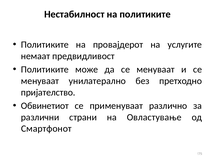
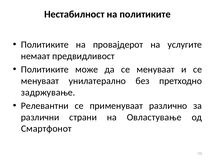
пријателство: пријателство -> задржување (48, 93)
Обвинетиот: Обвинетиот -> Релевантни (45, 106)
